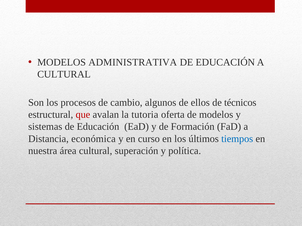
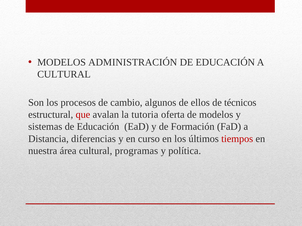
ADMINISTRATIVA: ADMINISTRATIVA -> ADMINISTRACIÓN (133, 62)
económica: económica -> diferencias (94, 139)
tiempos colour: blue -> red (237, 139)
superación: superación -> programas (136, 151)
